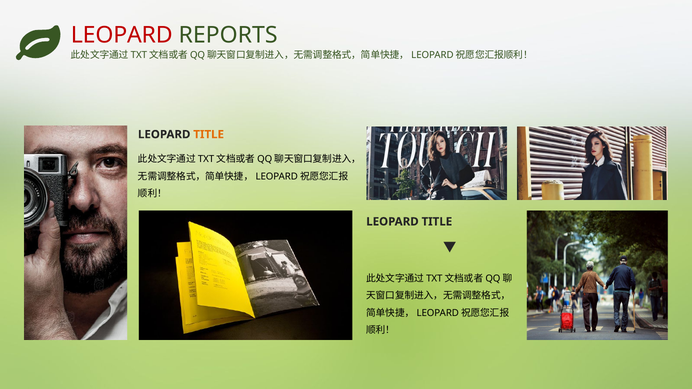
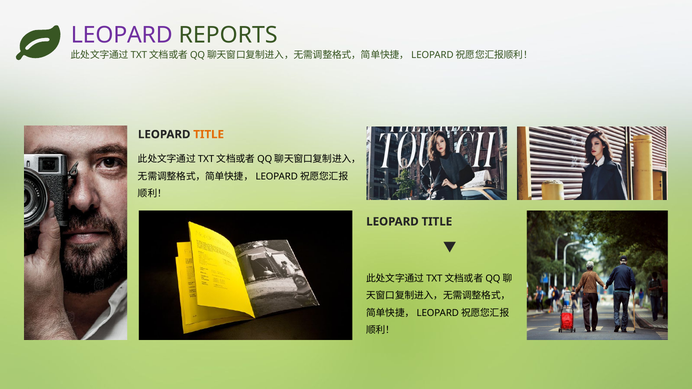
LEOPARD colour: red -> purple (122, 35)
